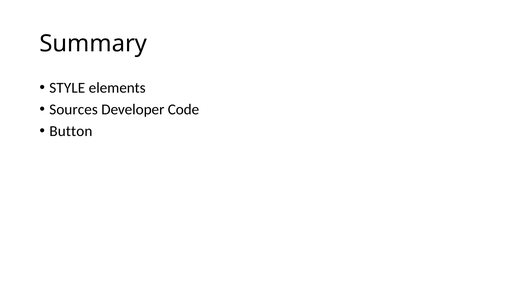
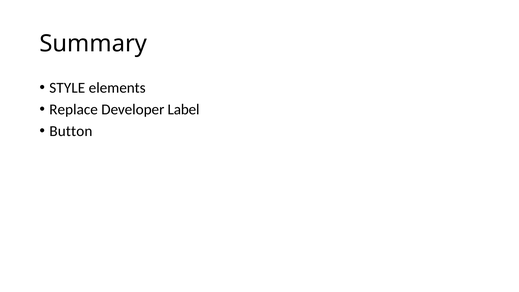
Sources: Sources -> Replace (74, 109)
Code: Code -> Label (184, 109)
